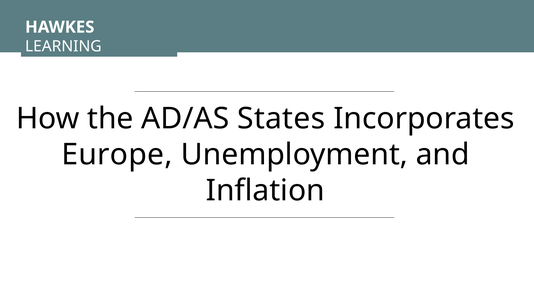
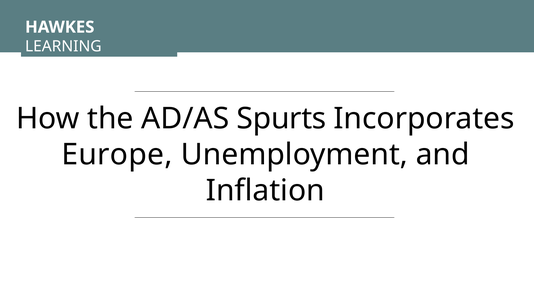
States: States -> Spurts (281, 119)
